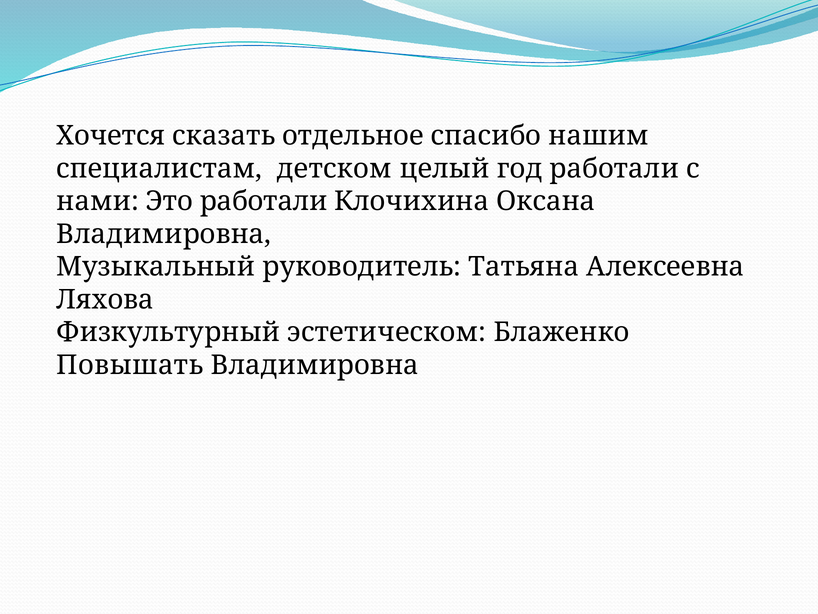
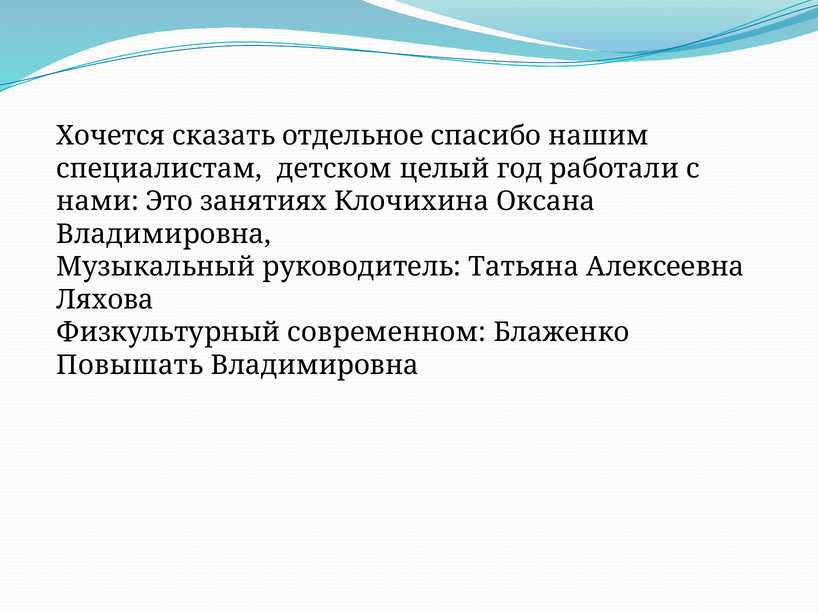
Это работали: работали -> занятиях (264, 201)
эстетическом: эстетическом -> современном (387, 332)
